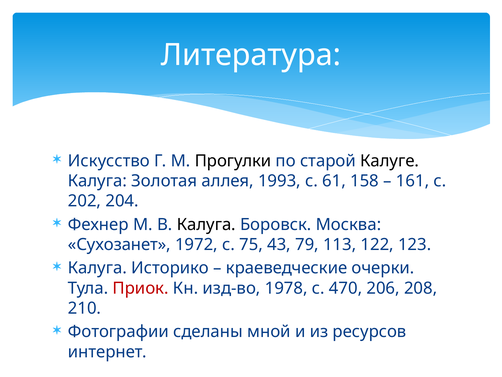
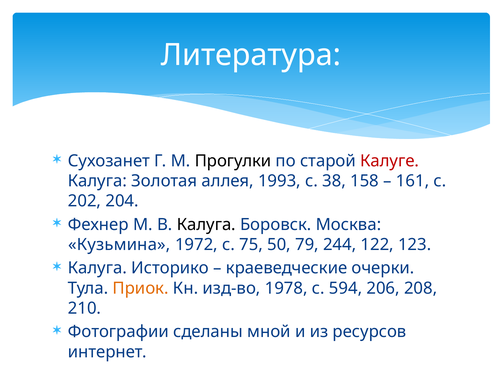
Искусство: Искусство -> Сухозанет (109, 161)
Калуге colour: black -> red (390, 161)
61: 61 -> 38 (334, 181)
Сухозанет: Сухозанет -> Кузьмина (119, 244)
43: 43 -> 50 (279, 244)
113: 113 -> 244 (340, 244)
Приок colour: red -> orange (141, 288)
470: 470 -> 594 (346, 288)
